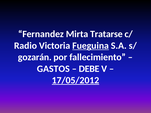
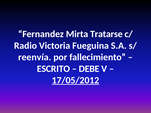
Fueguina underline: present -> none (91, 46)
gozarán: gozarán -> reenvía (35, 57)
GASTOS: GASTOS -> ESCRITO (53, 69)
